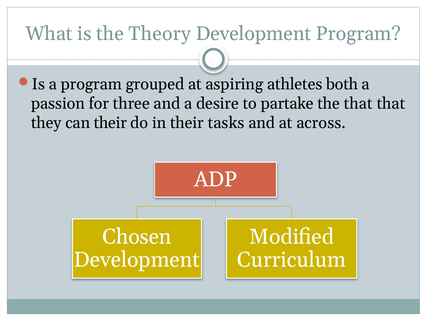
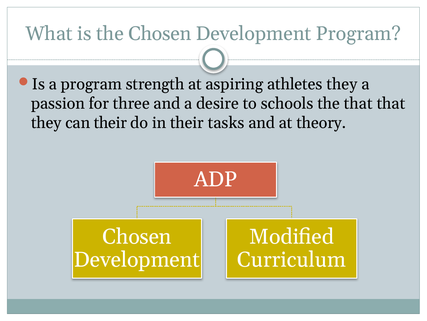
the Theory: Theory -> Chosen (160, 34)
grouped: grouped -> strength (155, 84)
athletes both: both -> they (342, 84)
partake: partake -> schools (287, 103)
across: across -> theory (321, 123)
